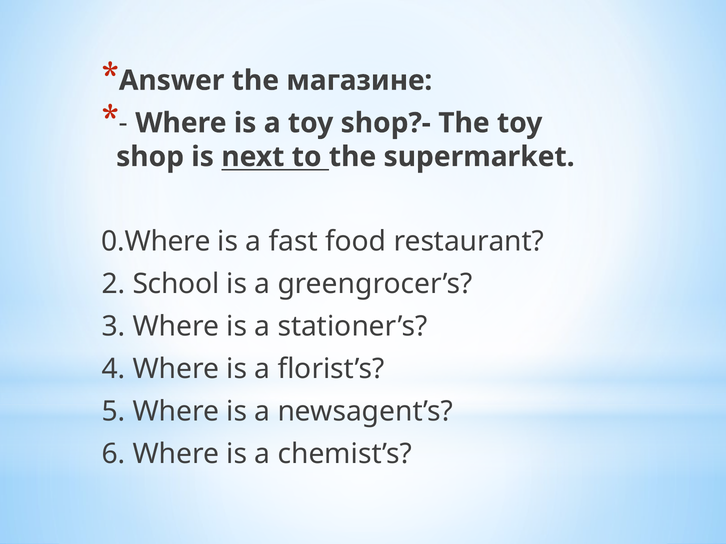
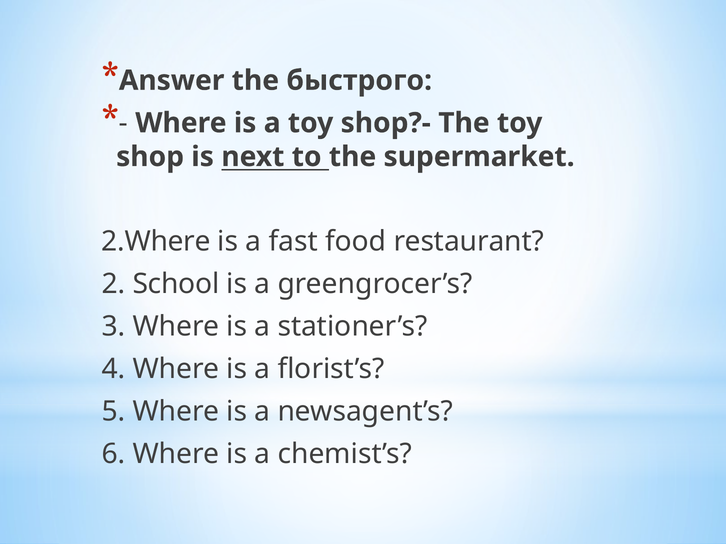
магазине: магазине -> быстрого (359, 81)
0.Where: 0.Where -> 2.Where (156, 242)
